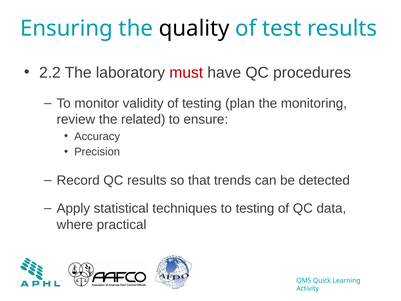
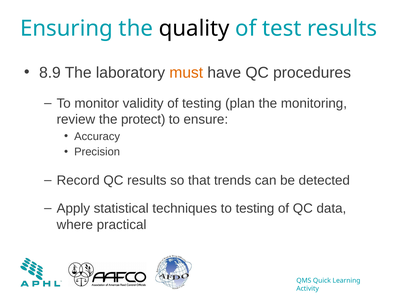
2.2: 2.2 -> 8.9 (50, 73)
must colour: red -> orange (186, 73)
related: related -> protect (143, 119)
